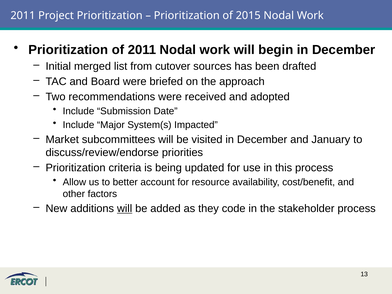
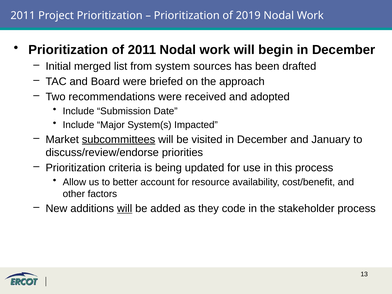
2015: 2015 -> 2019 (248, 15)
cutover: cutover -> system (173, 66)
subcommittees underline: none -> present (119, 139)
